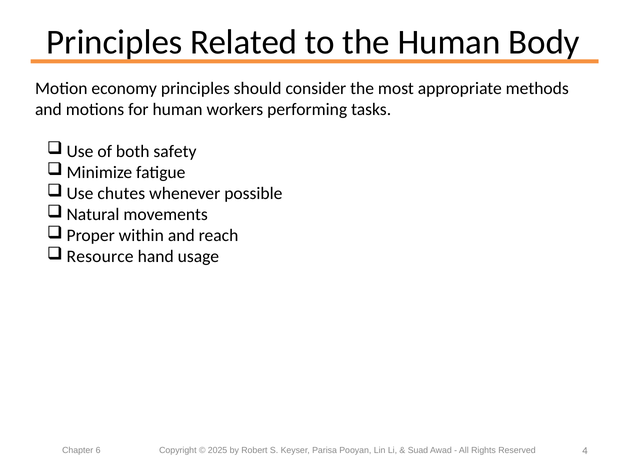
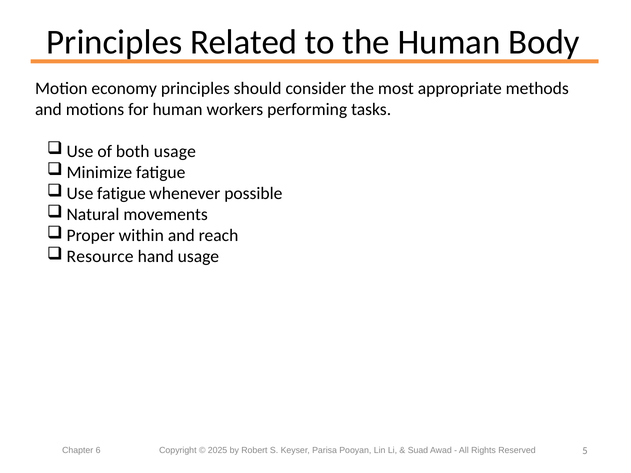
both safety: safety -> usage (175, 152)
Use chutes: chutes -> fatigue (121, 194)
4: 4 -> 5 (585, 451)
